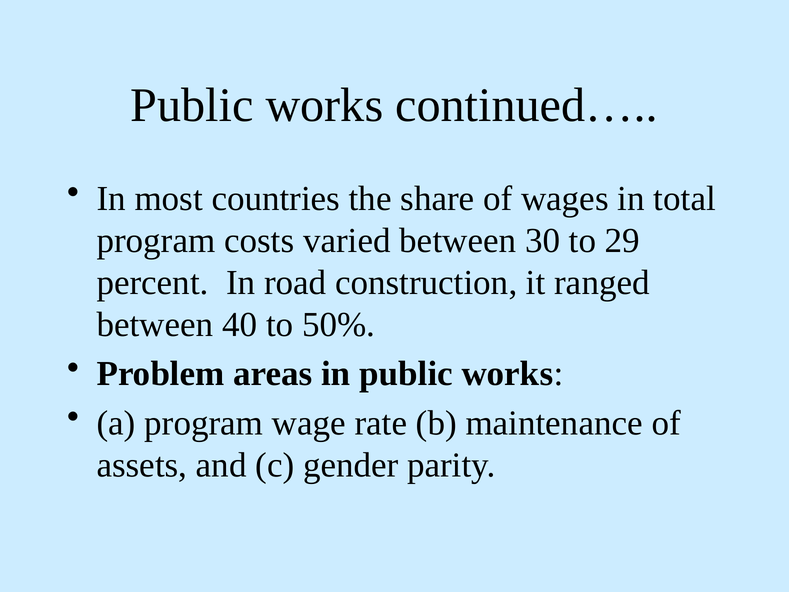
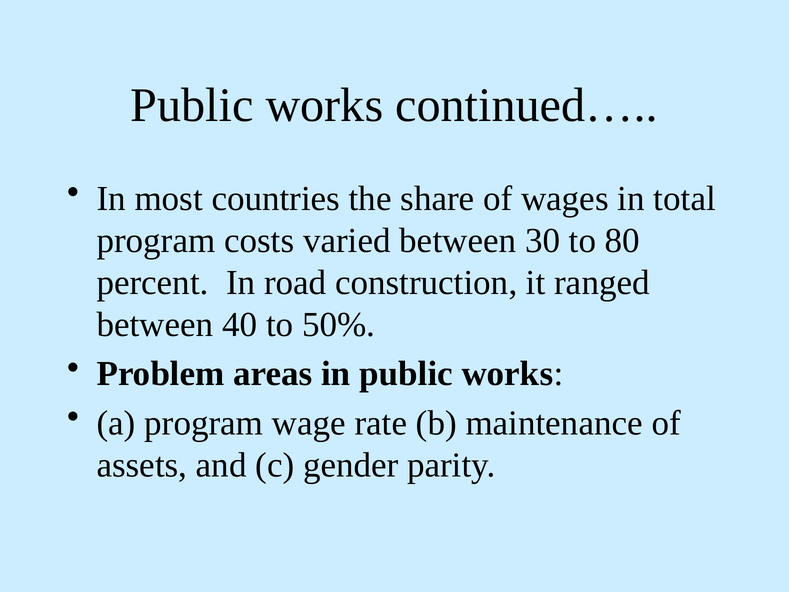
29: 29 -> 80 (622, 240)
